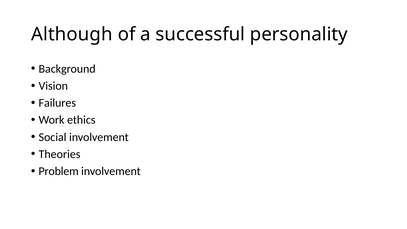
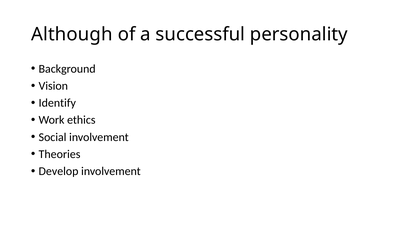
Failures: Failures -> Identify (57, 103)
Problem: Problem -> Develop (59, 171)
